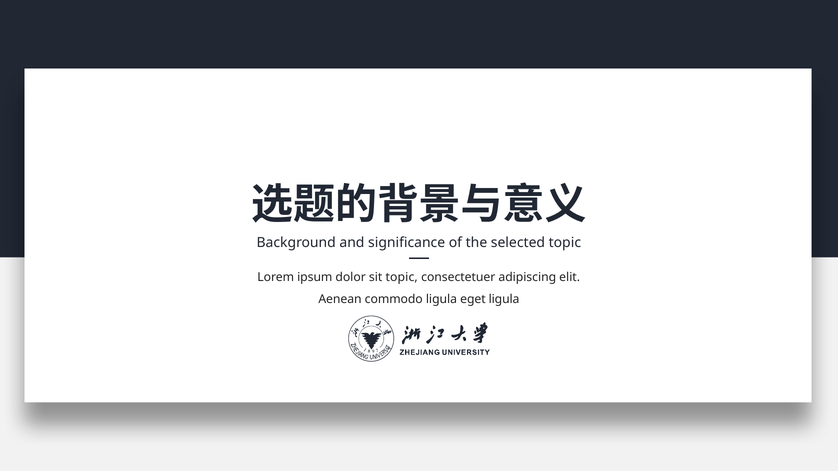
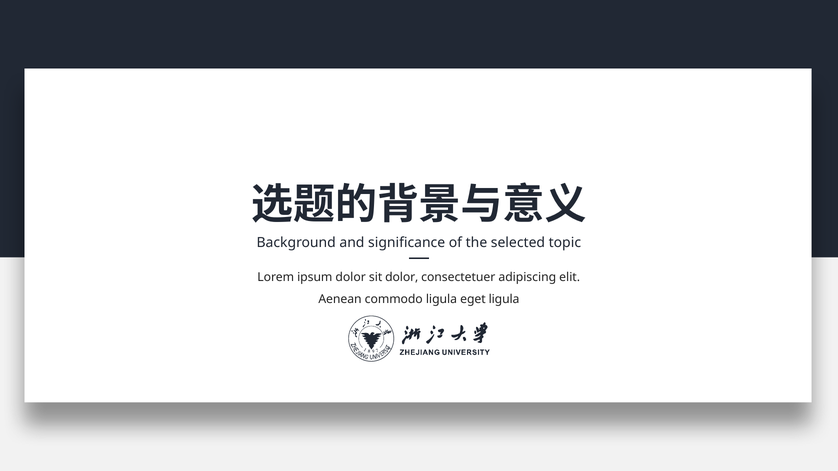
sit topic: topic -> dolor (402, 277)
